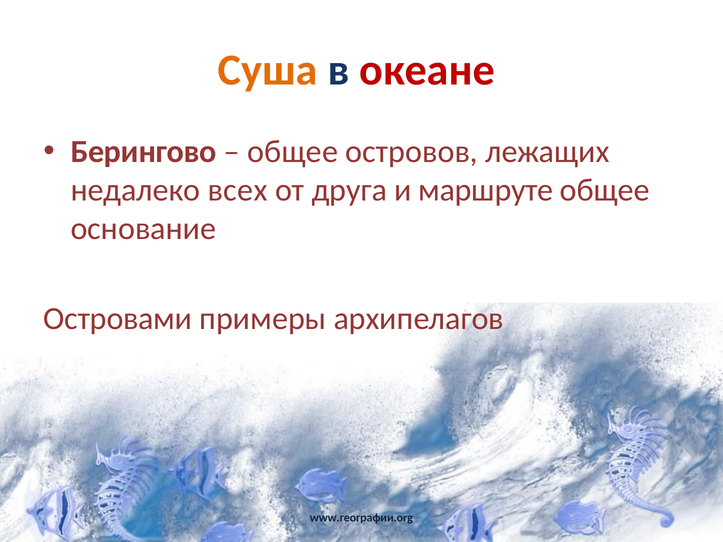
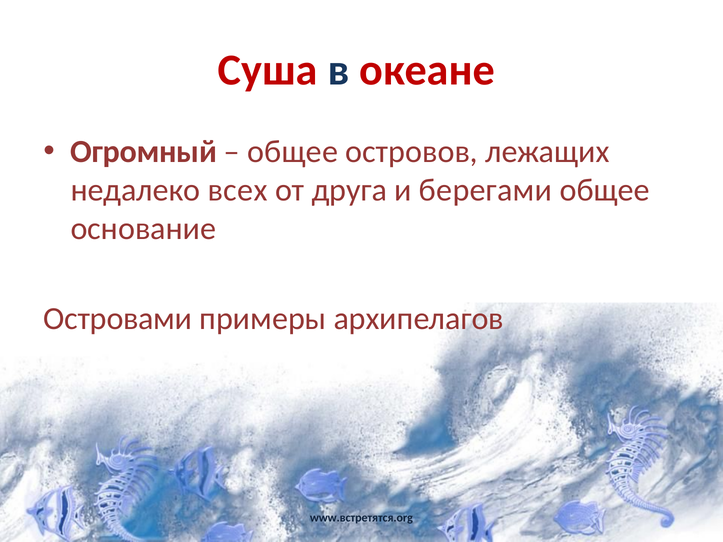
Суша colour: orange -> red (268, 70)
Берингово: Берингово -> Огромный (144, 152)
маршруте: маршруте -> берегами (486, 190)
www.географии.org: www.географии.org -> www.встретятся.org (361, 518)
